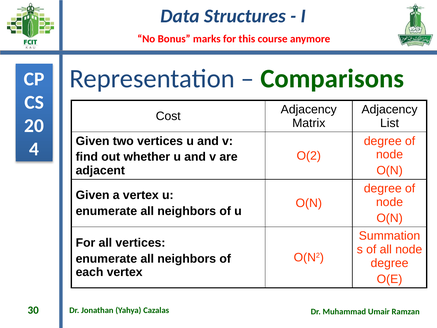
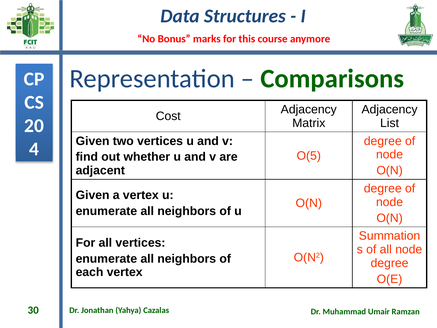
O(2: O(2 -> O(5 (309, 156)
